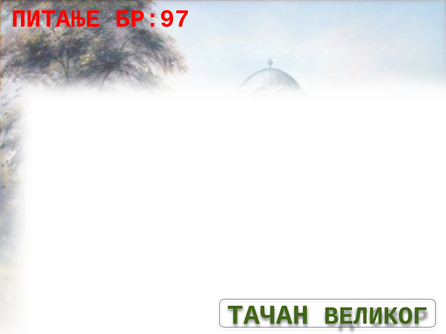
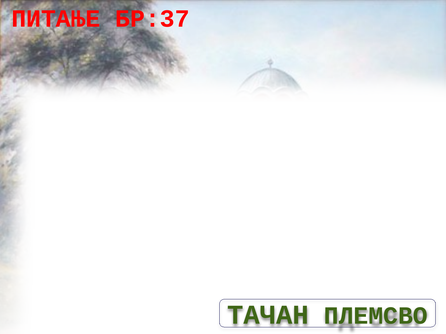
БР:97: БР:97 -> БР:37 (152, 19)
ВЕЛИКОГ: ВЕЛИКОГ -> ПЛЕМСВО (376, 316)
